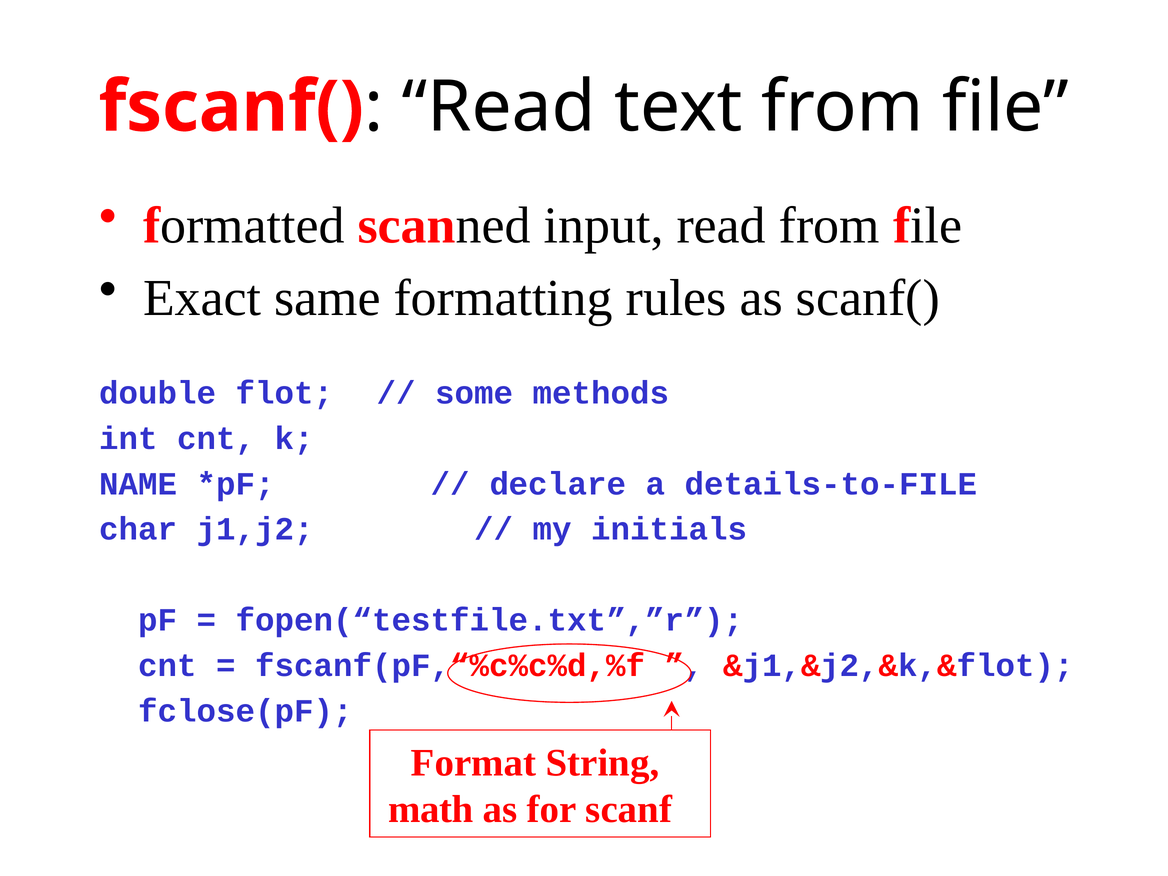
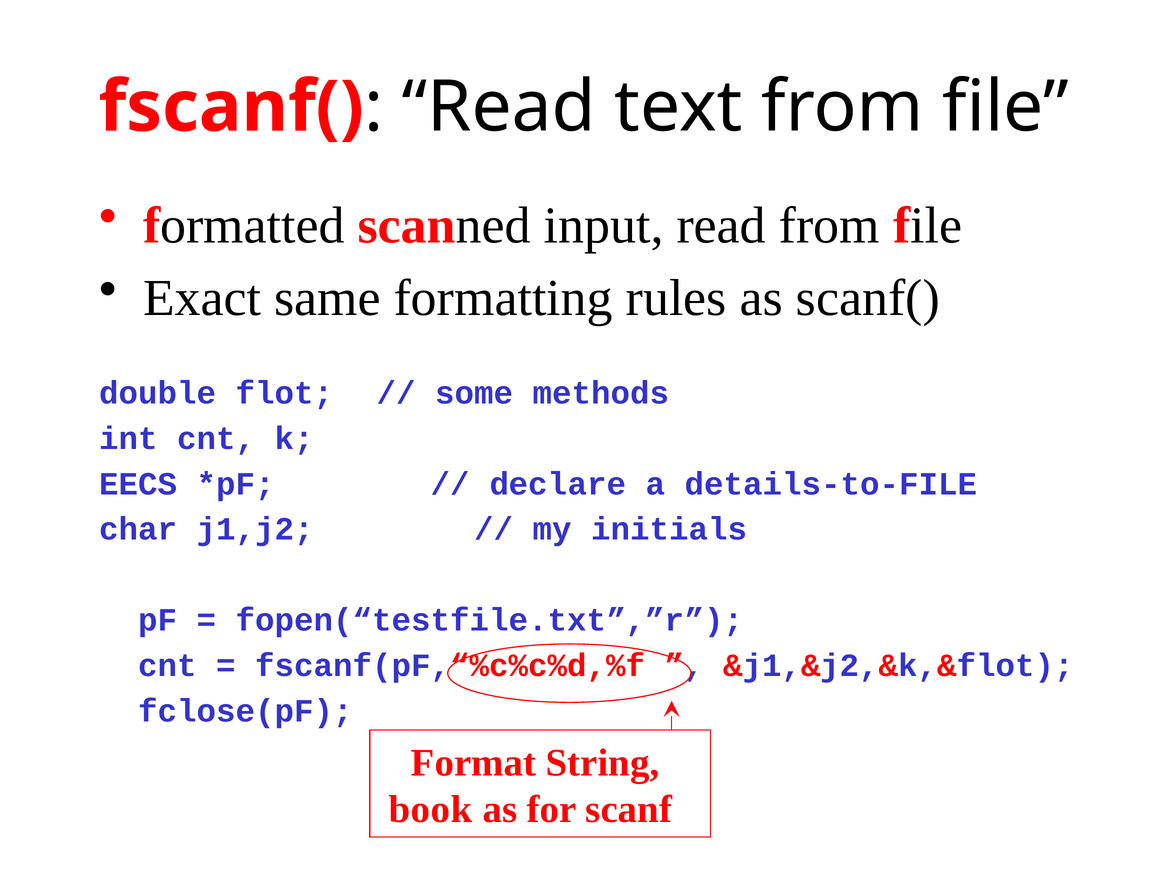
NAME: NAME -> EECS (138, 484)
math: math -> book (430, 810)
